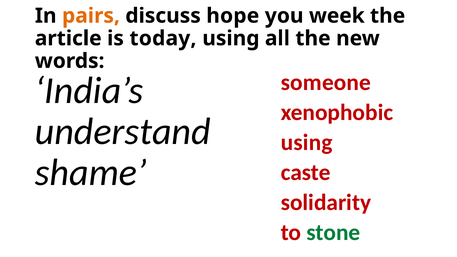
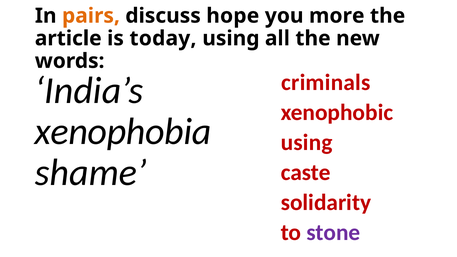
week: week -> more (337, 16)
someone: someone -> criminals (326, 83)
understand: understand -> xenophobia (123, 132)
stone colour: green -> purple (333, 232)
